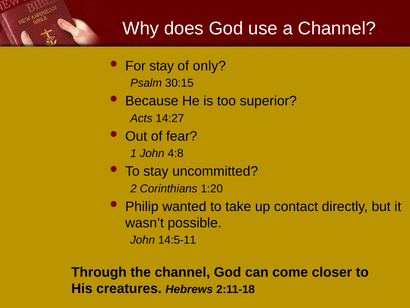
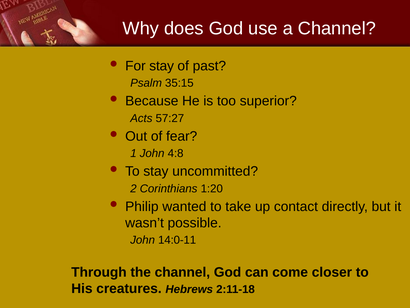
only: only -> past (209, 66)
30:15: 30:15 -> 35:15 (179, 83)
14:27: 14:27 -> 57:27 (170, 118)
14:5-11: 14:5-11 -> 14:0-11 (177, 240)
